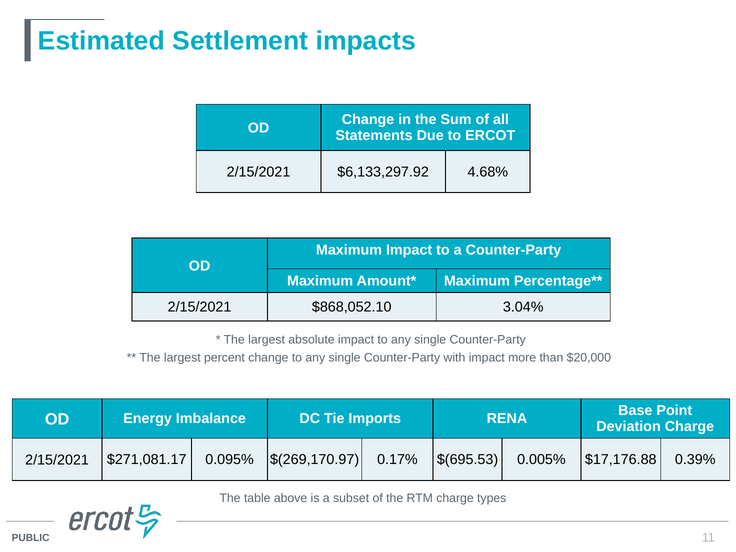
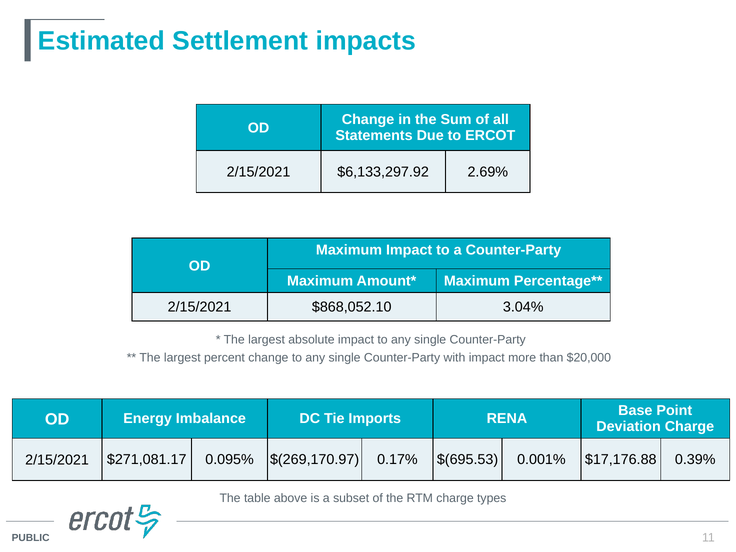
4.68%: 4.68% -> 2.69% (488, 172)
0.005%: 0.005% -> 0.001% (541, 460)
